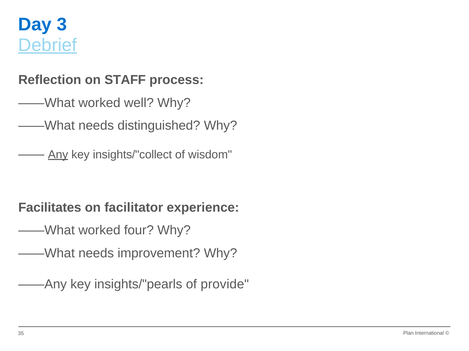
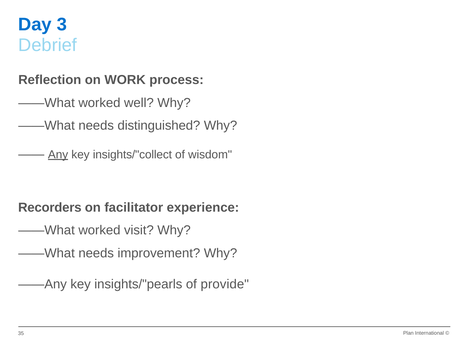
Debrief underline: present -> none (48, 45)
STAFF: STAFF -> WORK (125, 80)
Facilitates: Facilitates -> Recorders (50, 208)
four: four -> visit (139, 231)
